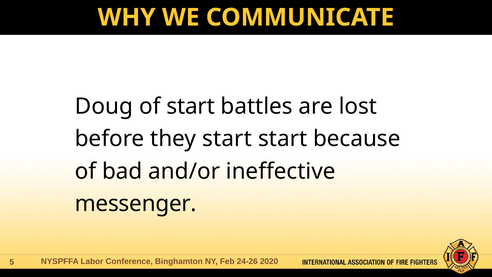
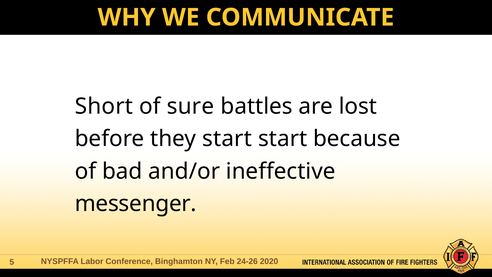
Doug: Doug -> Short (104, 106)
of start: start -> sure (190, 106)
